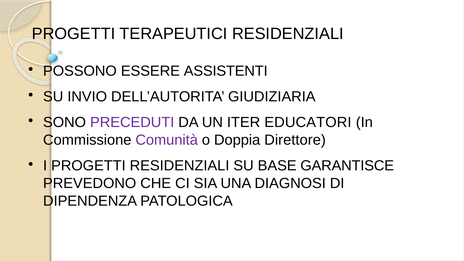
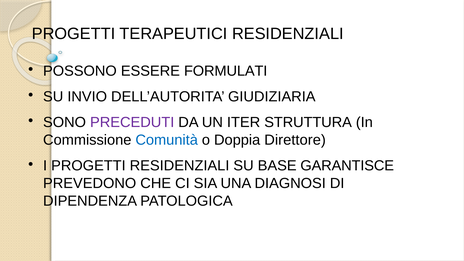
ASSISTENTI: ASSISTENTI -> FORMULATI (226, 71)
EDUCATORI: EDUCATORI -> STRUTTURA (308, 122)
Comunità colour: purple -> blue (167, 140)
